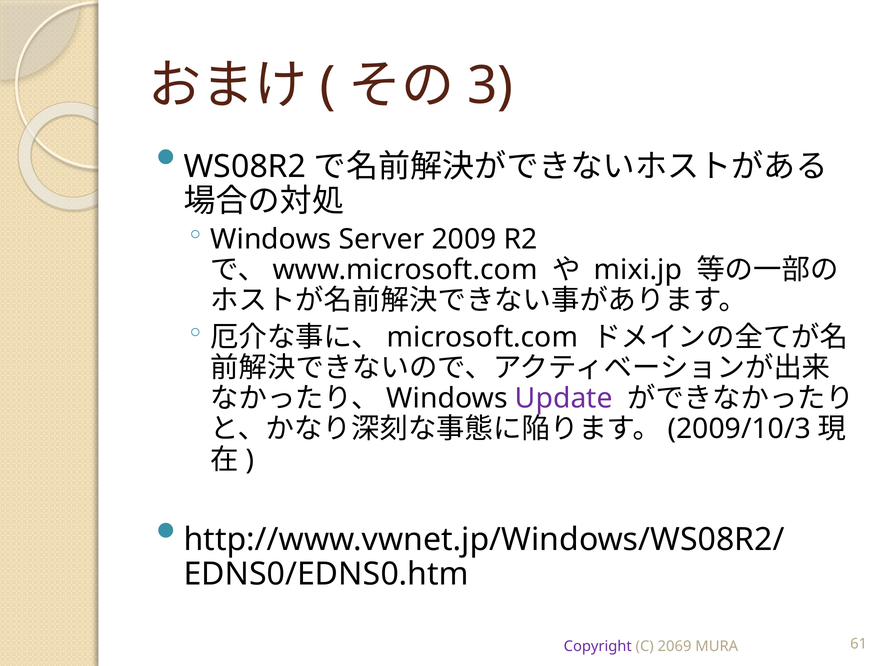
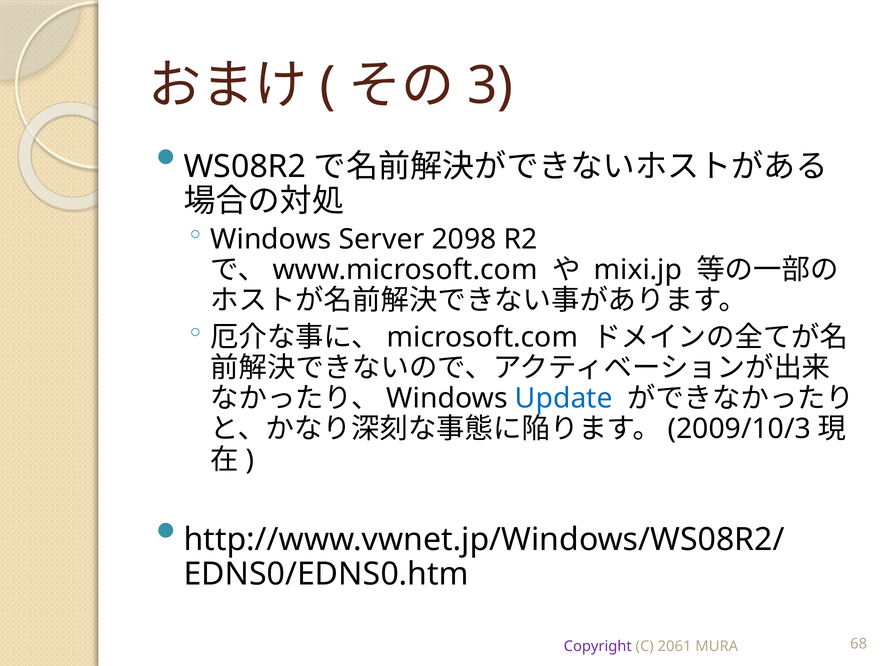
2009: 2009 -> 2098 (464, 239)
Update colour: purple -> blue (564, 398)
2069: 2069 -> 2061 (675, 646)
61: 61 -> 68 (859, 644)
